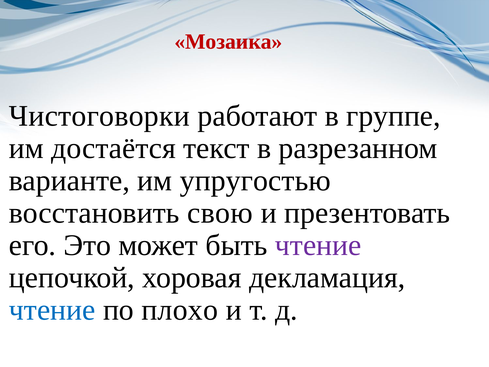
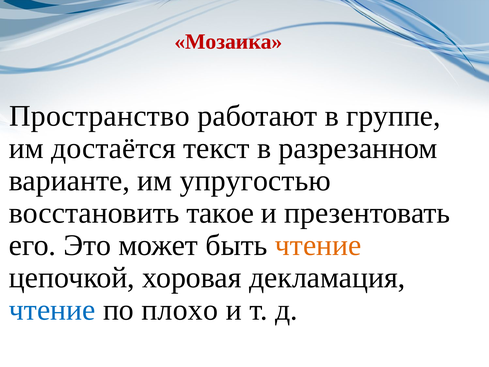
Чистоговорки: Чистоговорки -> Пространство (99, 116)
свою: свою -> такое (220, 213)
чтение colour: purple -> orange (318, 245)
